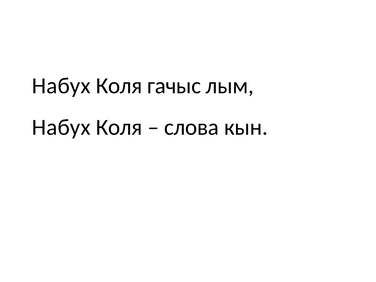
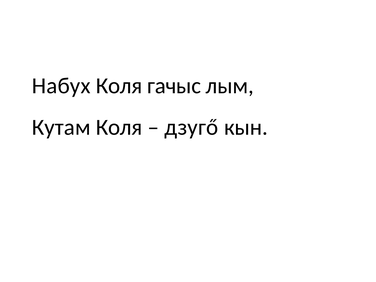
Набух: Набух -> Кутам (61, 127)
слова: слова -> дзугő (191, 127)
